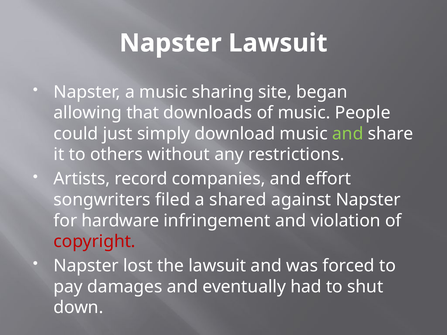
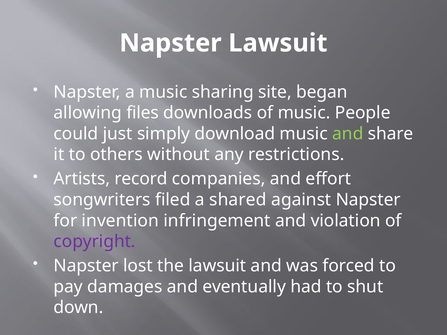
that: that -> files (143, 113)
hardware: hardware -> invention (120, 221)
copyright colour: red -> purple (95, 242)
